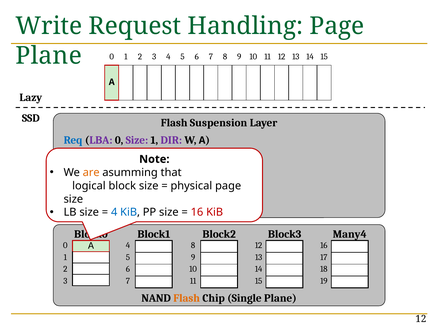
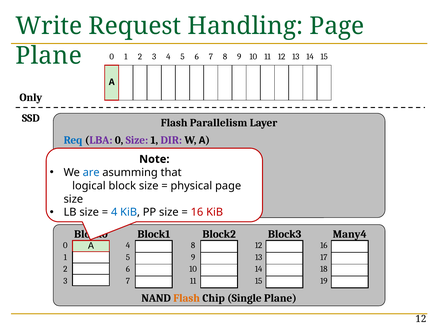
Lazy: Lazy -> Only (31, 97)
Suspension: Suspension -> Parallelism (219, 123)
are colour: orange -> blue (91, 172)
